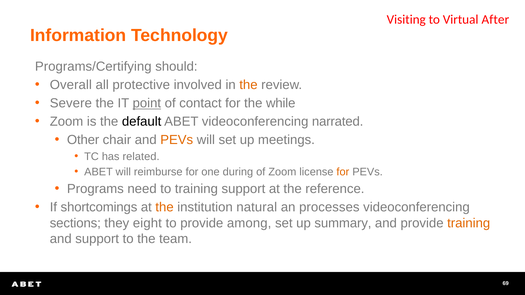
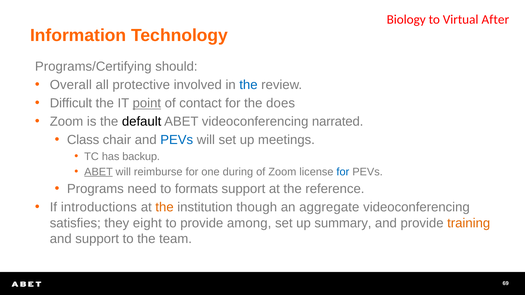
Visiting: Visiting -> Biology (406, 19)
the colour: orange -> blue (248, 85)
Severe: Severe -> Difficult (71, 103)
while: while -> does (281, 103)
Other: Other -> Class (83, 140)
PEVs colour: orange -> blue (177, 140)
related: related -> backup (141, 157)
ABET underline: none -> present (98, 172)
for colour: orange -> blue (343, 172)
to training: training -> formats (196, 189)
shortcomings: shortcomings -> introductions (99, 207)
natural: natural -> though (257, 207)
processes: processes -> aggregate (329, 207)
sections: sections -> satisfies (75, 223)
